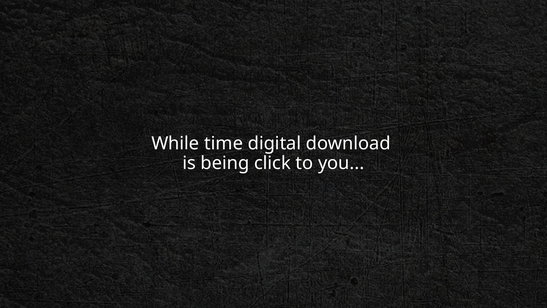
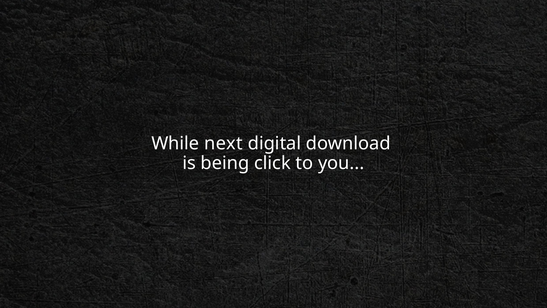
time: time -> next (223, 143)
